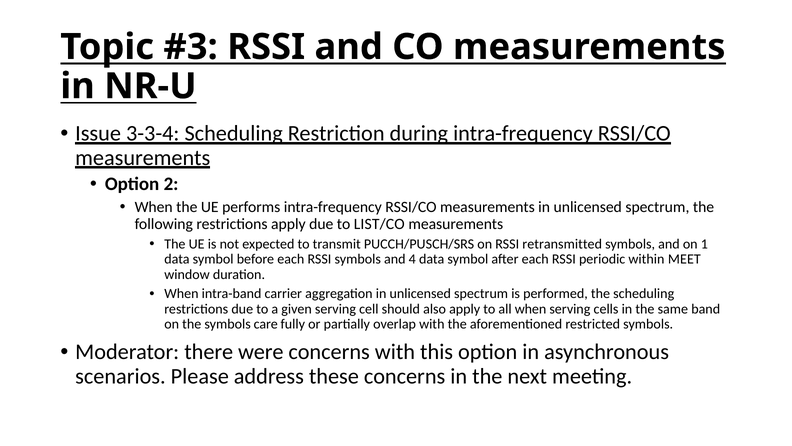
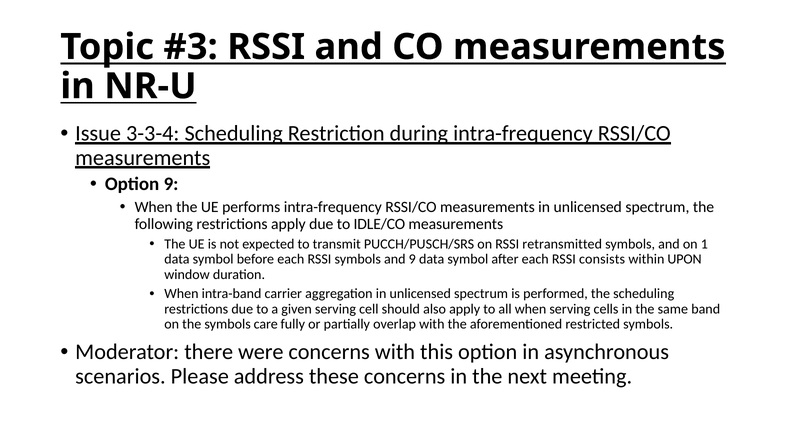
Option 2: 2 -> 9 (171, 184)
LIST/CO: LIST/CO -> IDLE/CO (379, 224)
and 4: 4 -> 9 (412, 259)
periodic: periodic -> consists (602, 259)
MEET: MEET -> UPON (684, 259)
